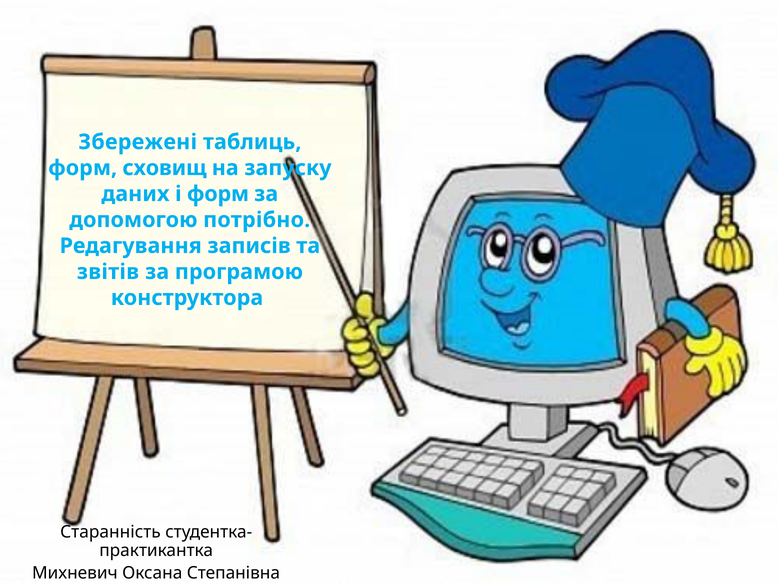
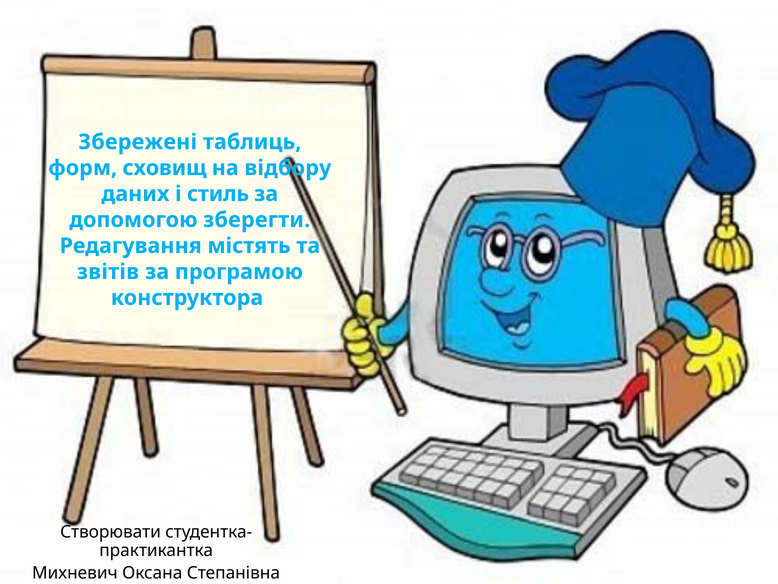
запуску: запуску -> відбору (288, 168)
і форм: форм -> стиль (218, 194)
потрібно: потрібно -> зберегти (257, 220)
записів: записів -> містять (249, 246)
Старанність: Старанність -> Створювати (111, 532)
